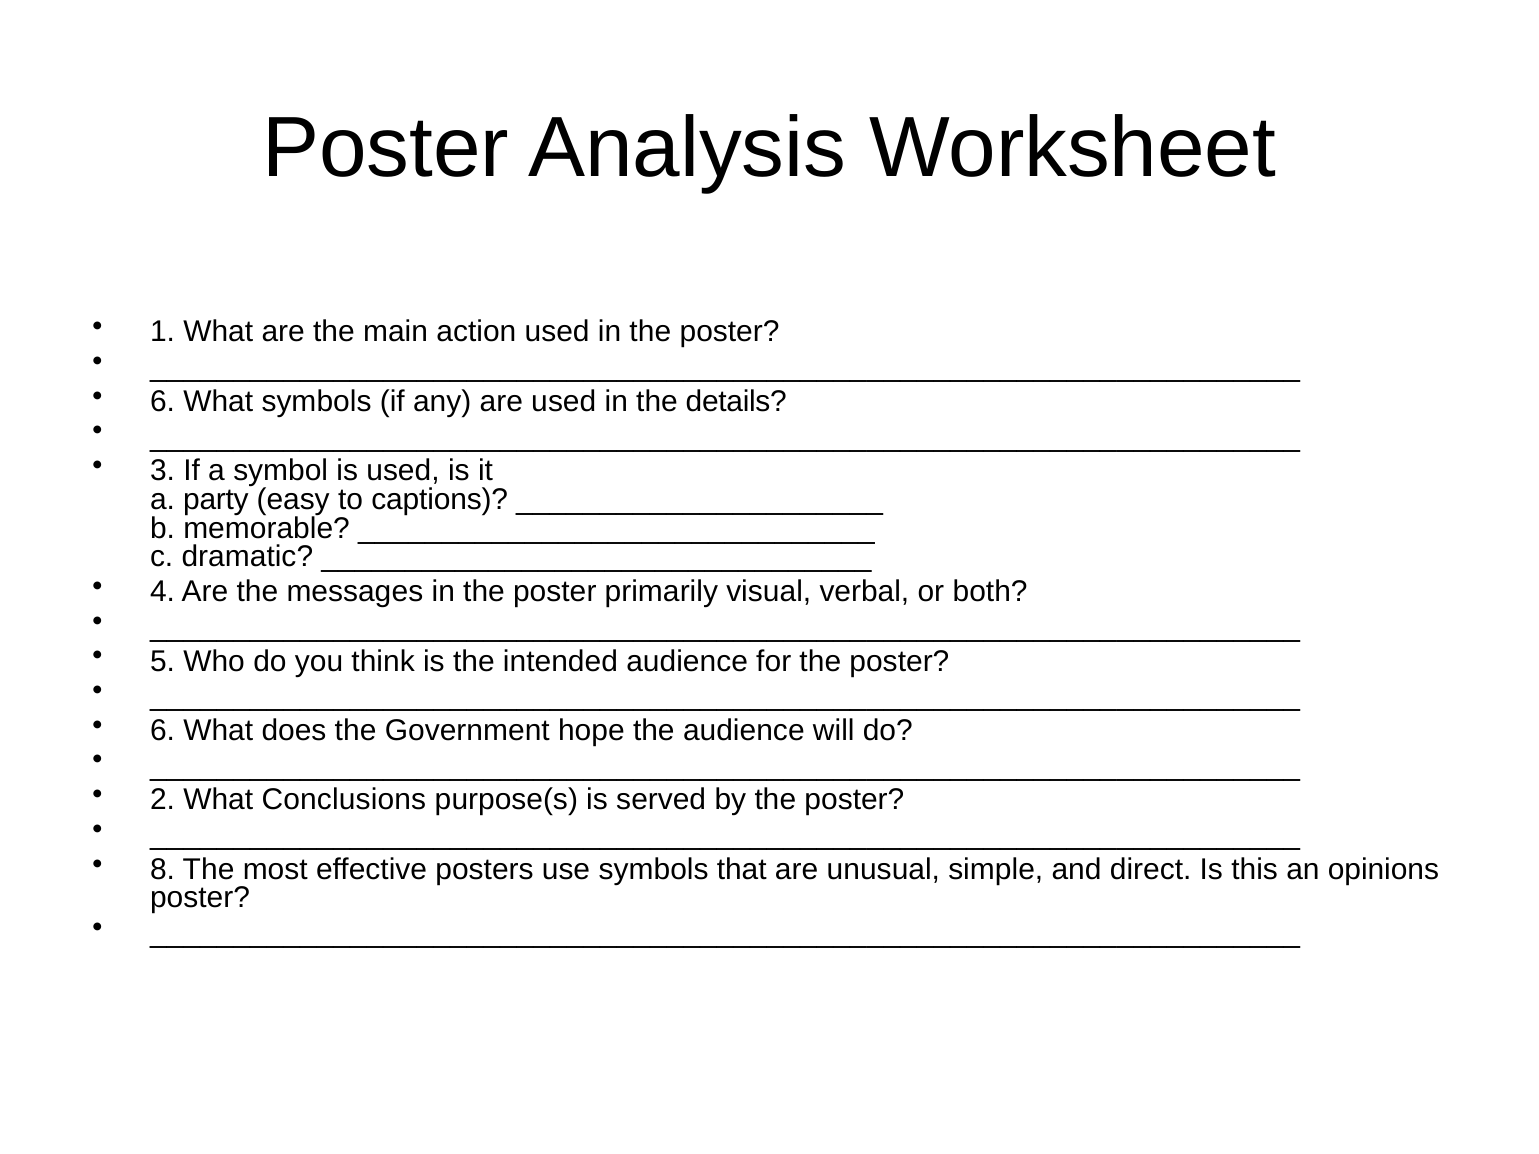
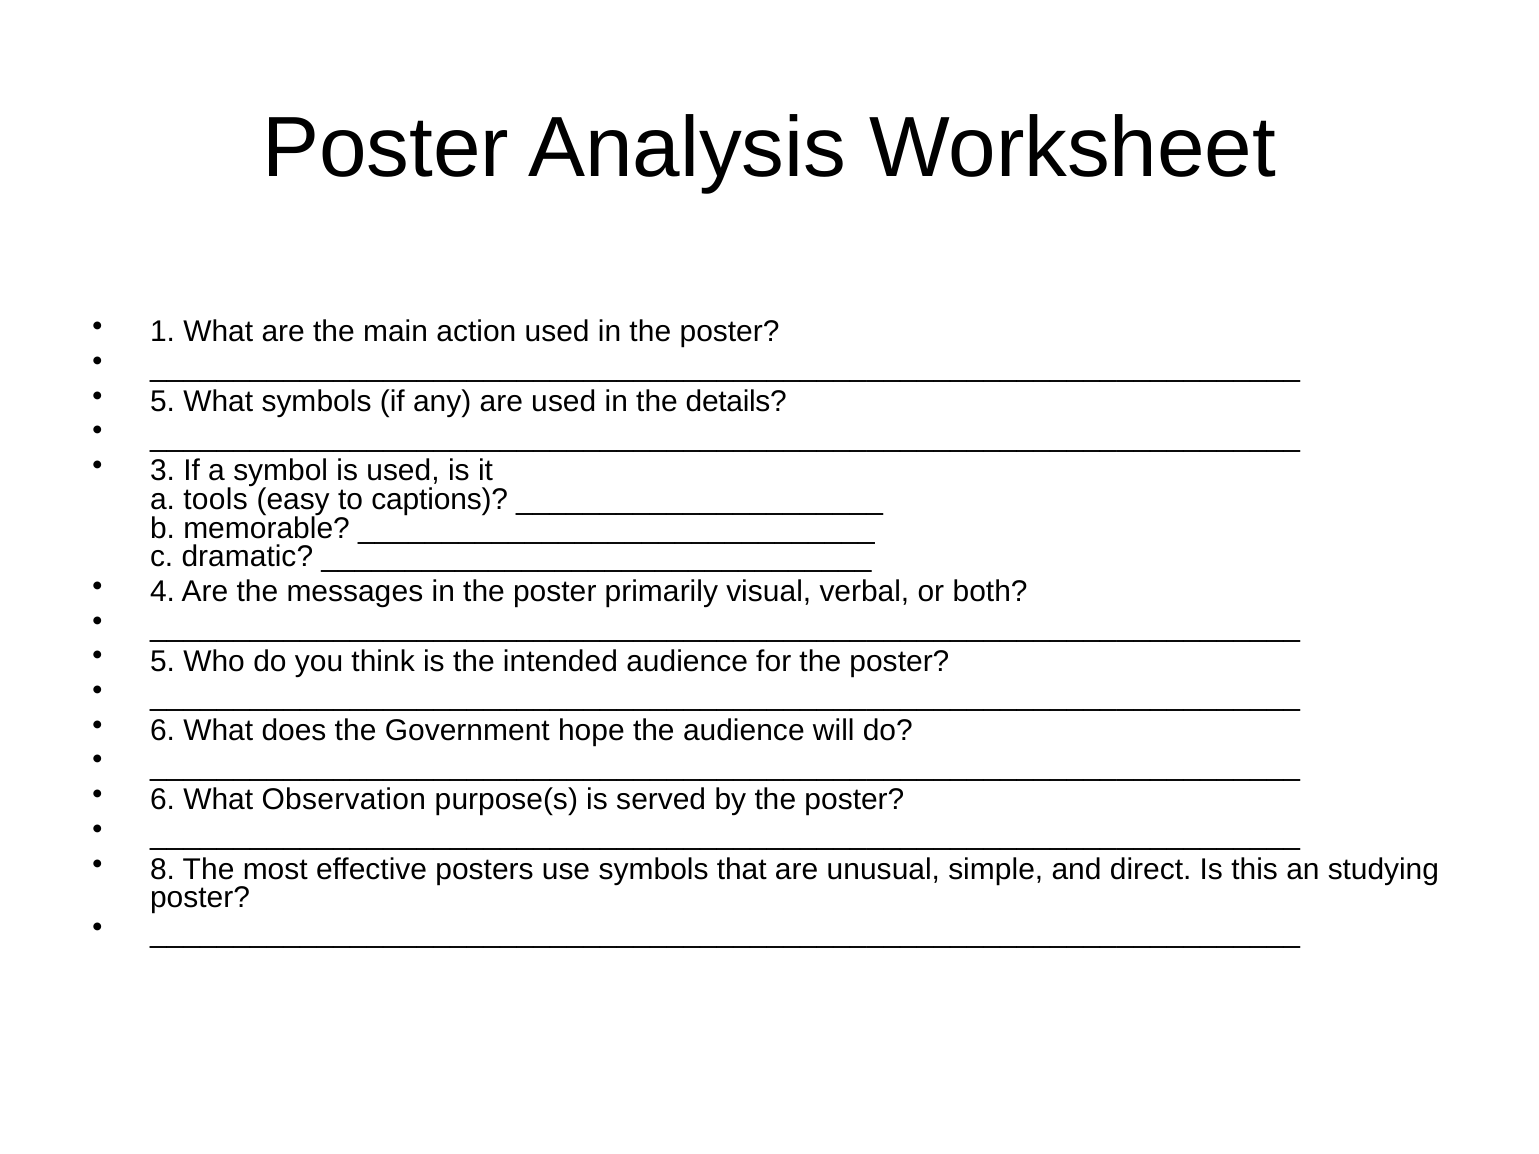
6: 6 -> 5 (163, 402)
party: party -> tools (216, 500)
2: 2 -> 6 (163, 800)
Conclusions: Conclusions -> Observation (344, 800)
opinions: opinions -> studying (1383, 870)
